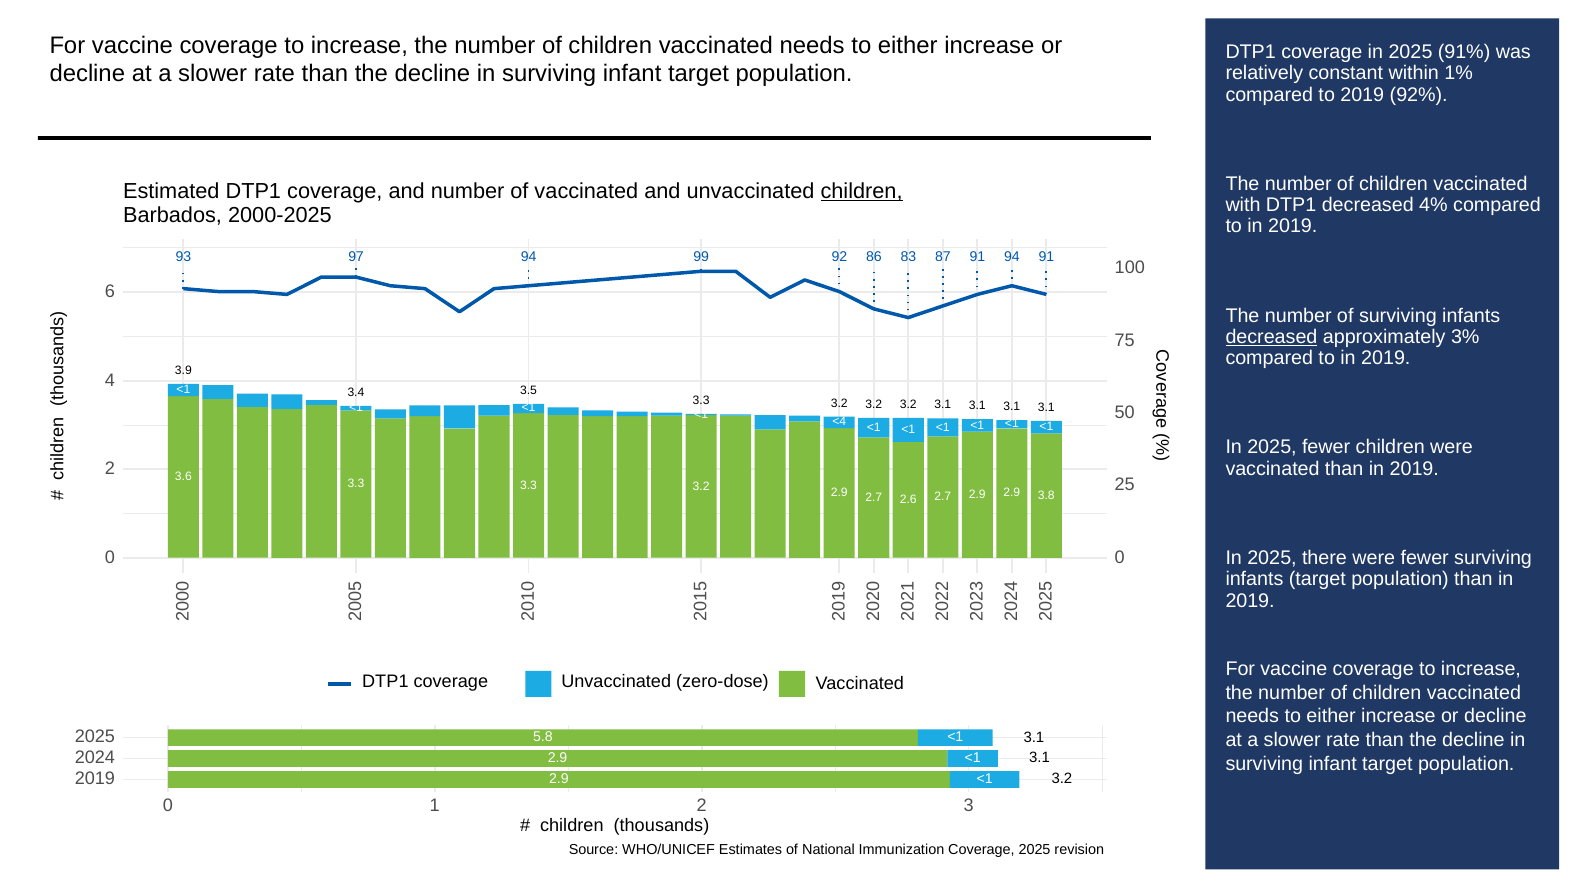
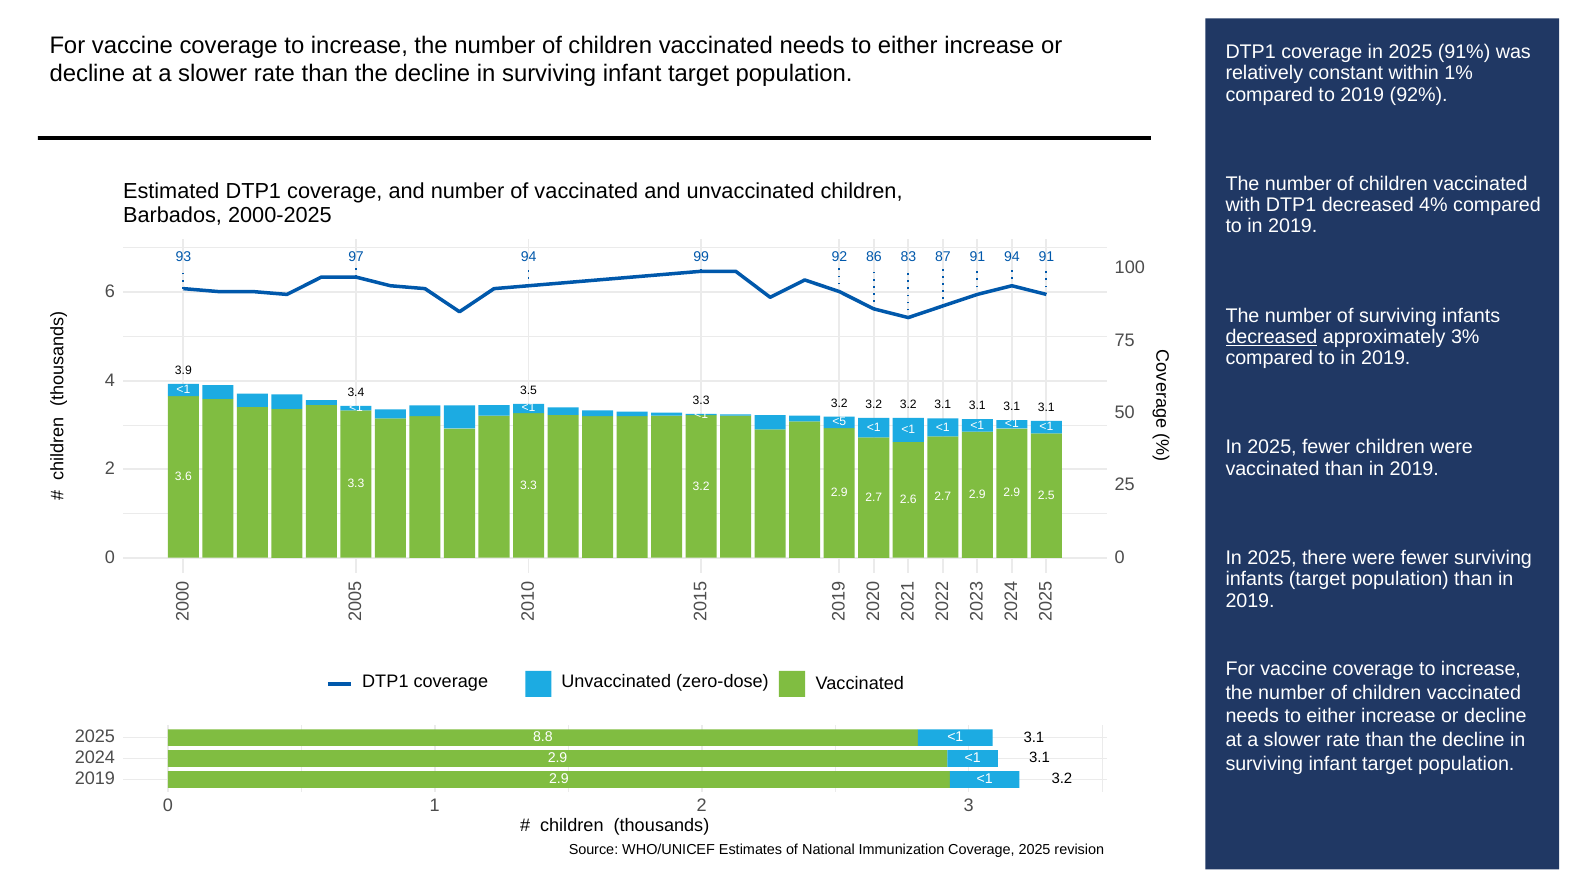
children underline: present -> none (862, 191)
<4: <4 -> <5 (839, 422)
3.8: 3.8 -> 2.5 (1046, 495)
5.8: 5.8 -> 8.8 (543, 737)
